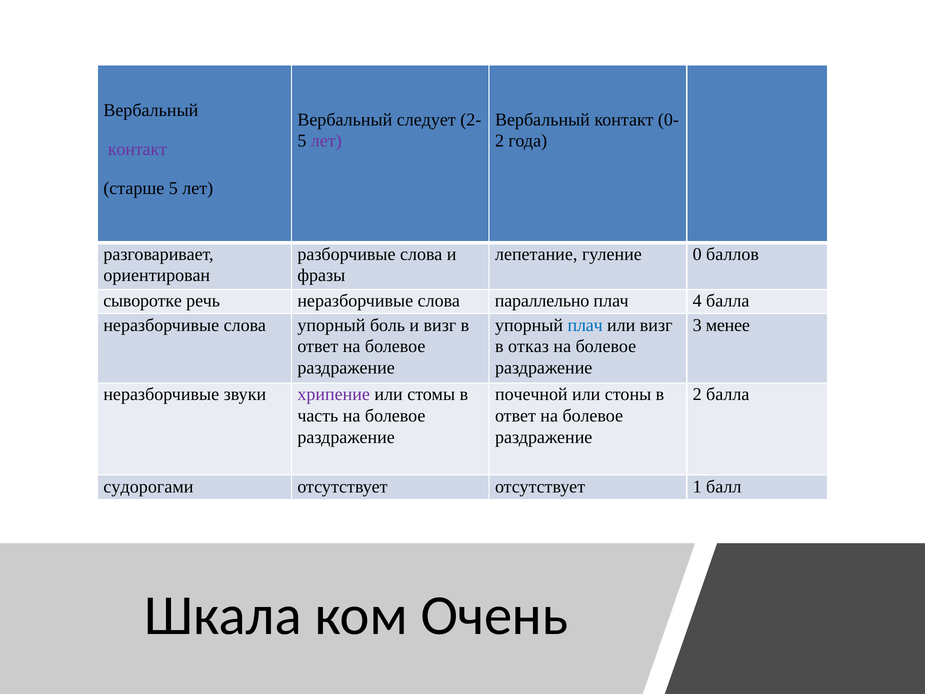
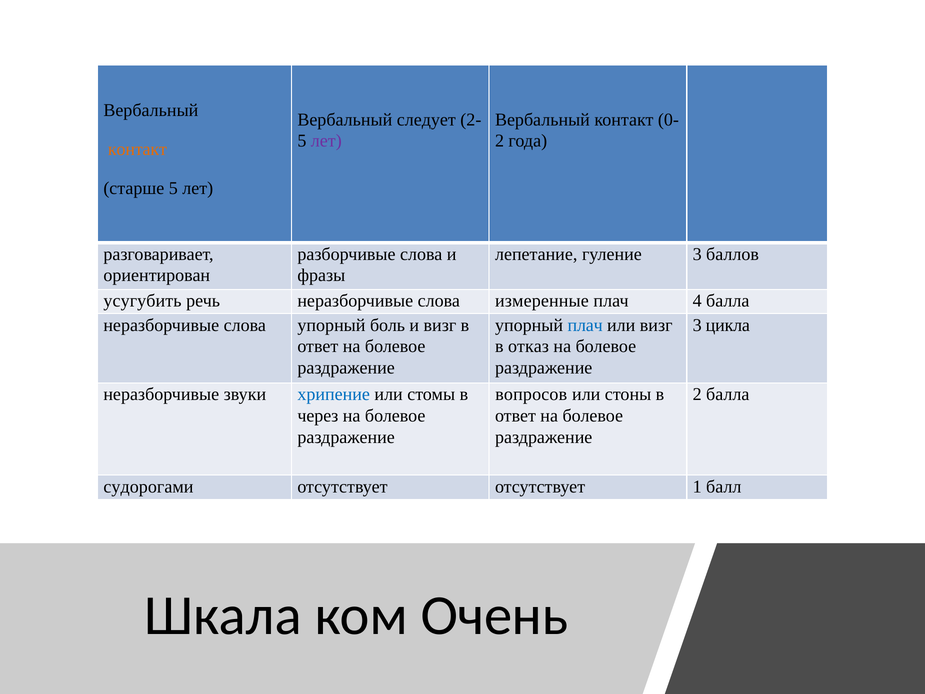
контакт colour: purple -> orange (137, 149)
гуление 0: 0 -> 3 (697, 254)
сыворотке: сыворотке -> усугубить (142, 301)
параллельно: параллельно -> измеренные (542, 301)
менее: менее -> цикла (728, 325)
хрипение colour: purple -> blue (334, 394)
почечной: почечной -> вопросов (531, 394)
часть: часть -> через (318, 416)
